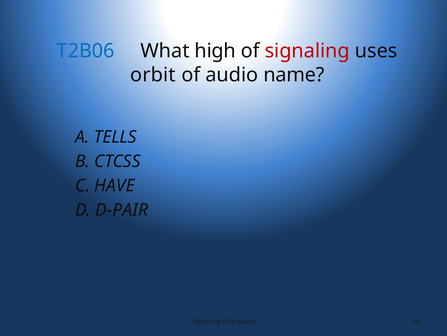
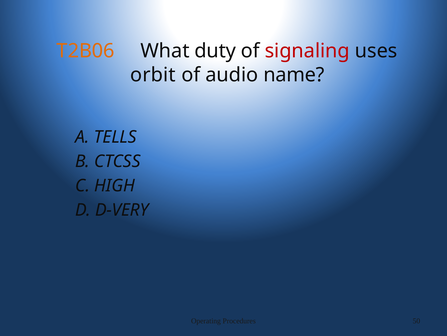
T2B06 colour: blue -> orange (86, 51)
high: high -> duty (215, 51)
HAVE: HAVE -> HIGH (115, 185)
D-PAIR: D-PAIR -> D-VERY (122, 210)
